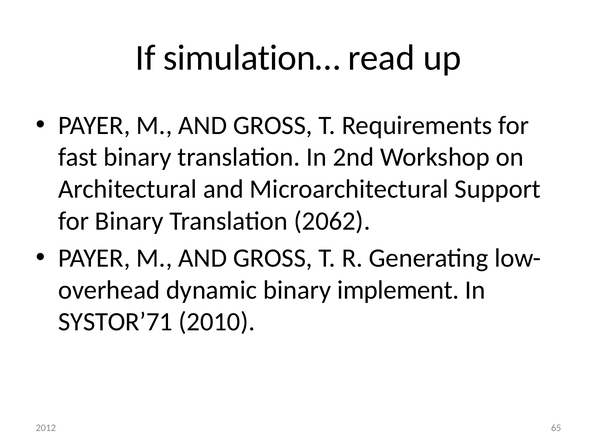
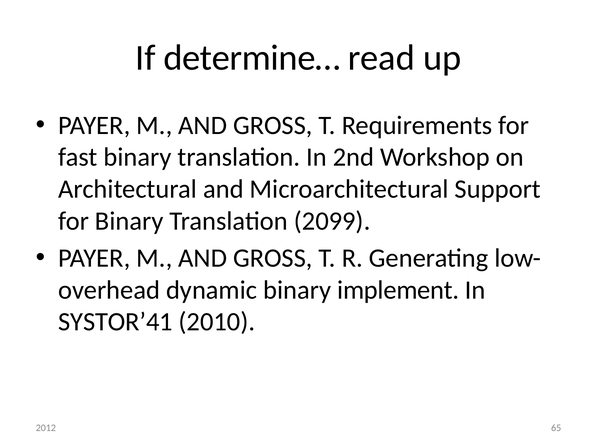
simulation…: simulation… -> determine… (252, 58)
2062: 2062 -> 2099 (332, 221)
SYSTOR’71: SYSTOR’71 -> SYSTOR’41 (115, 322)
